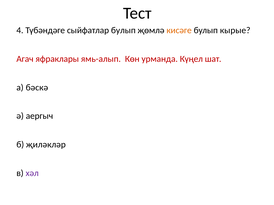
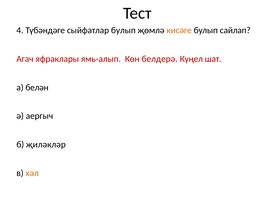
кырые: кырые -> сайлап (235, 30)
урманда: урманда -> белдерә (160, 59)
бәскә: бәскә -> белән (37, 88)
хәл colour: purple -> orange (32, 173)
